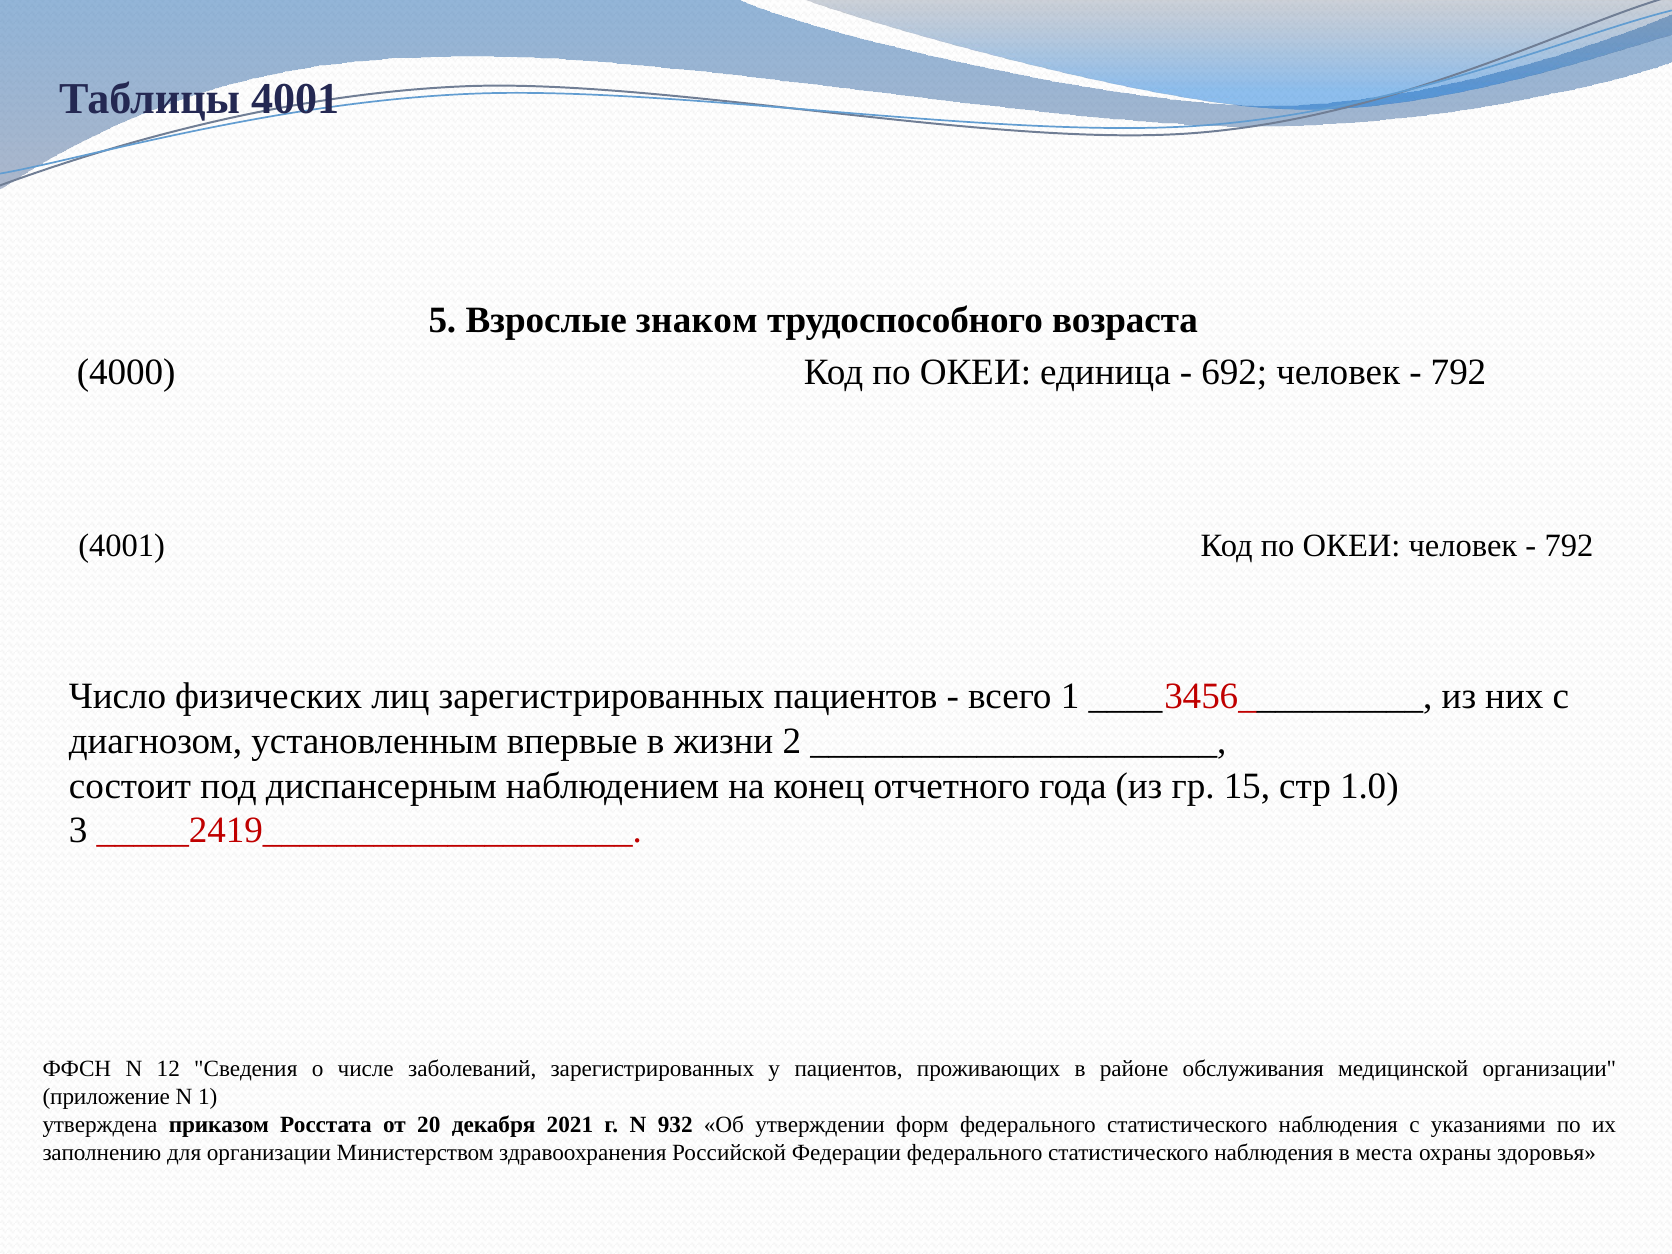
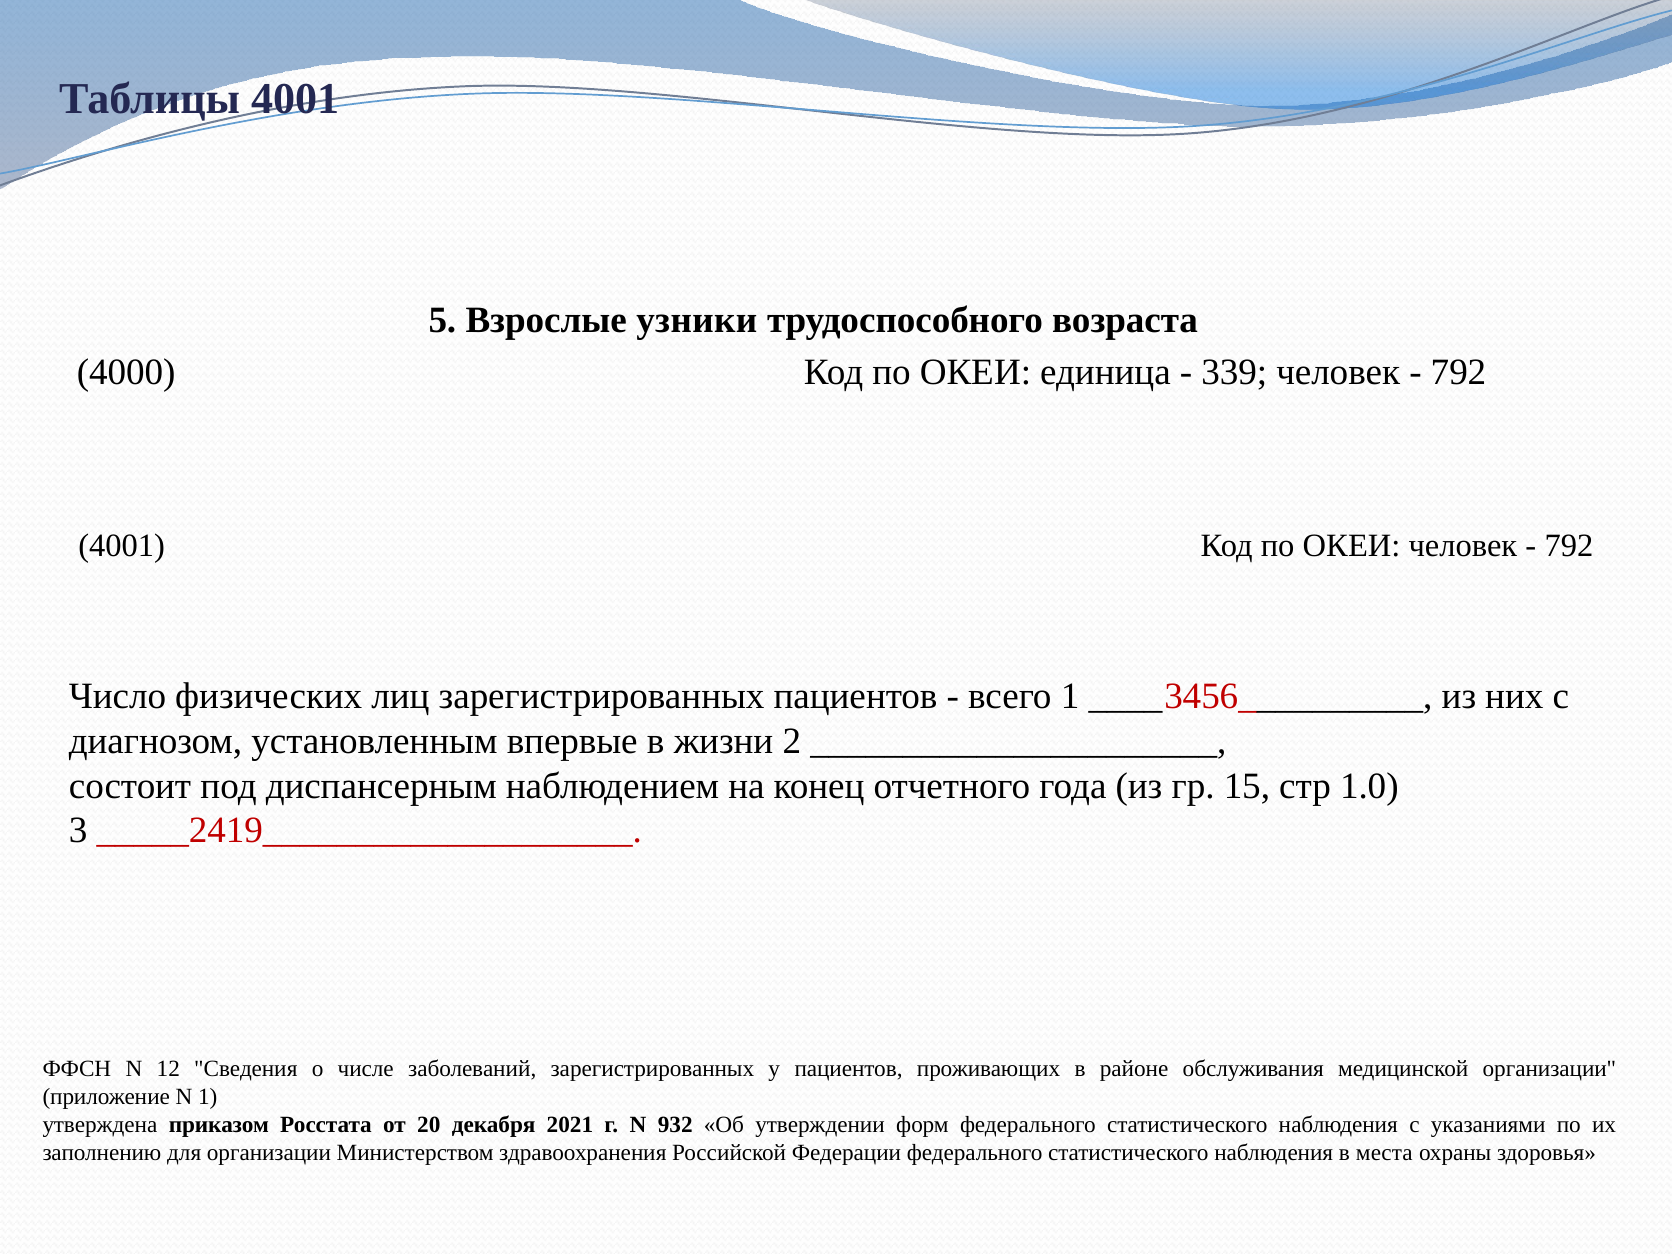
знаком: знаком -> узники (697, 321)
692: 692 -> 339 (1234, 373)
